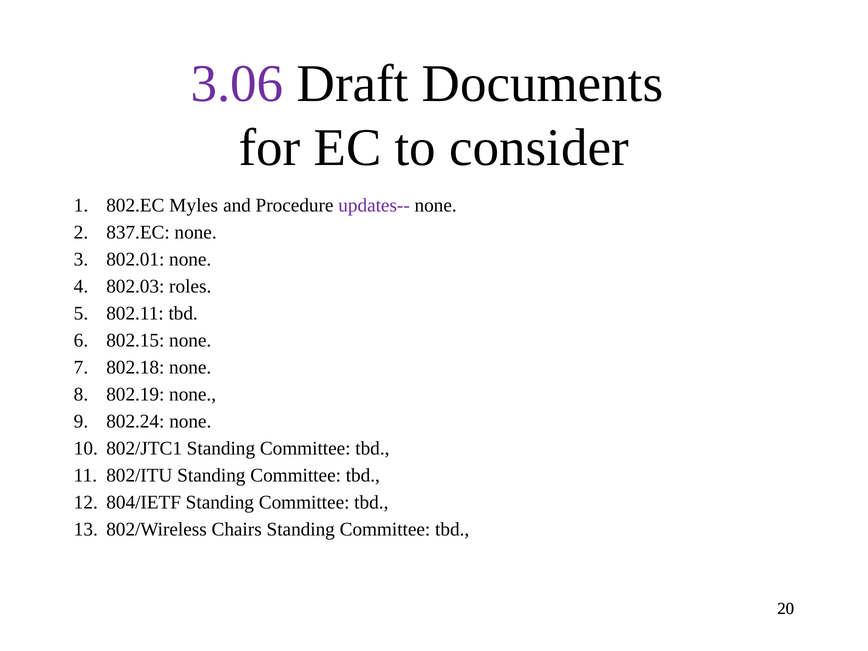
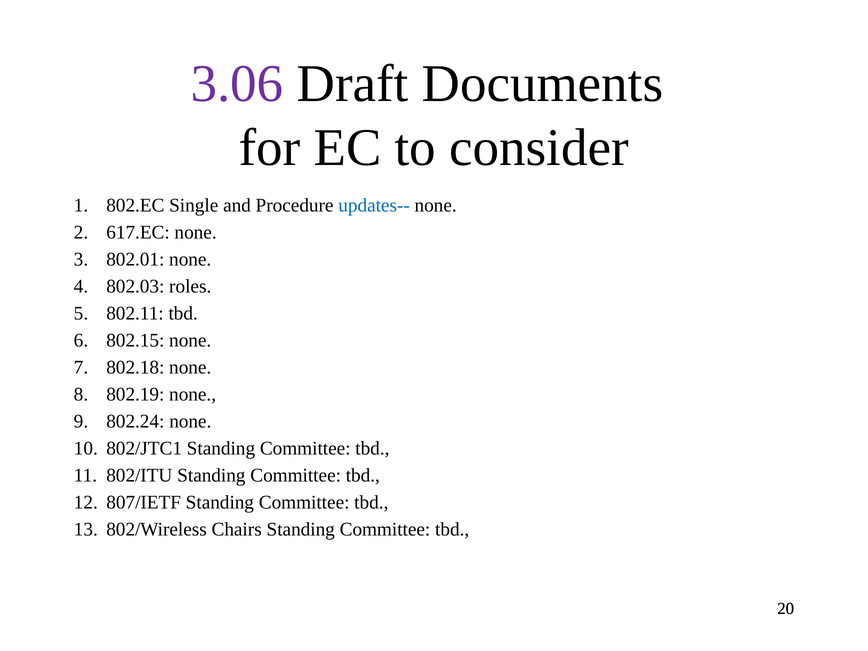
Myles: Myles -> Single (194, 205)
updates-- colour: purple -> blue (374, 205)
837.EC: 837.EC -> 617.EC (138, 232)
804/IETF: 804/IETF -> 807/IETF (144, 502)
